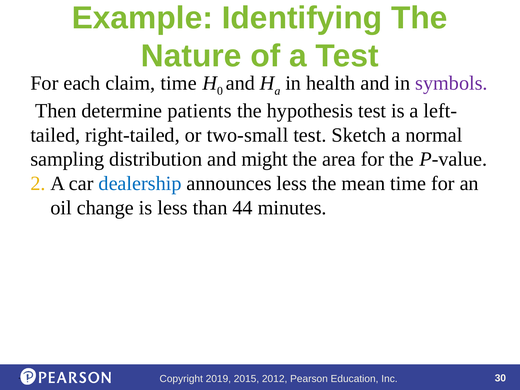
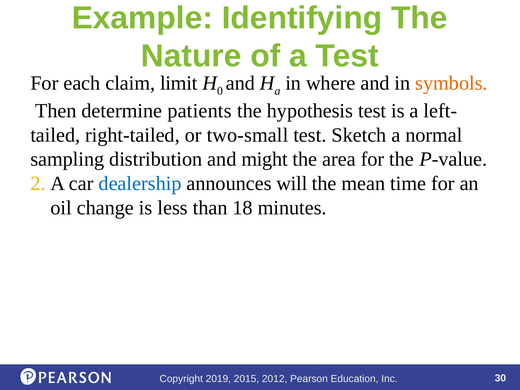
claim time: time -> limit (179, 83)
health: health -> where (331, 83)
symbols colour: purple -> orange (451, 83)
announces less: less -> will (292, 184)
44: 44 -> 18 (243, 208)
